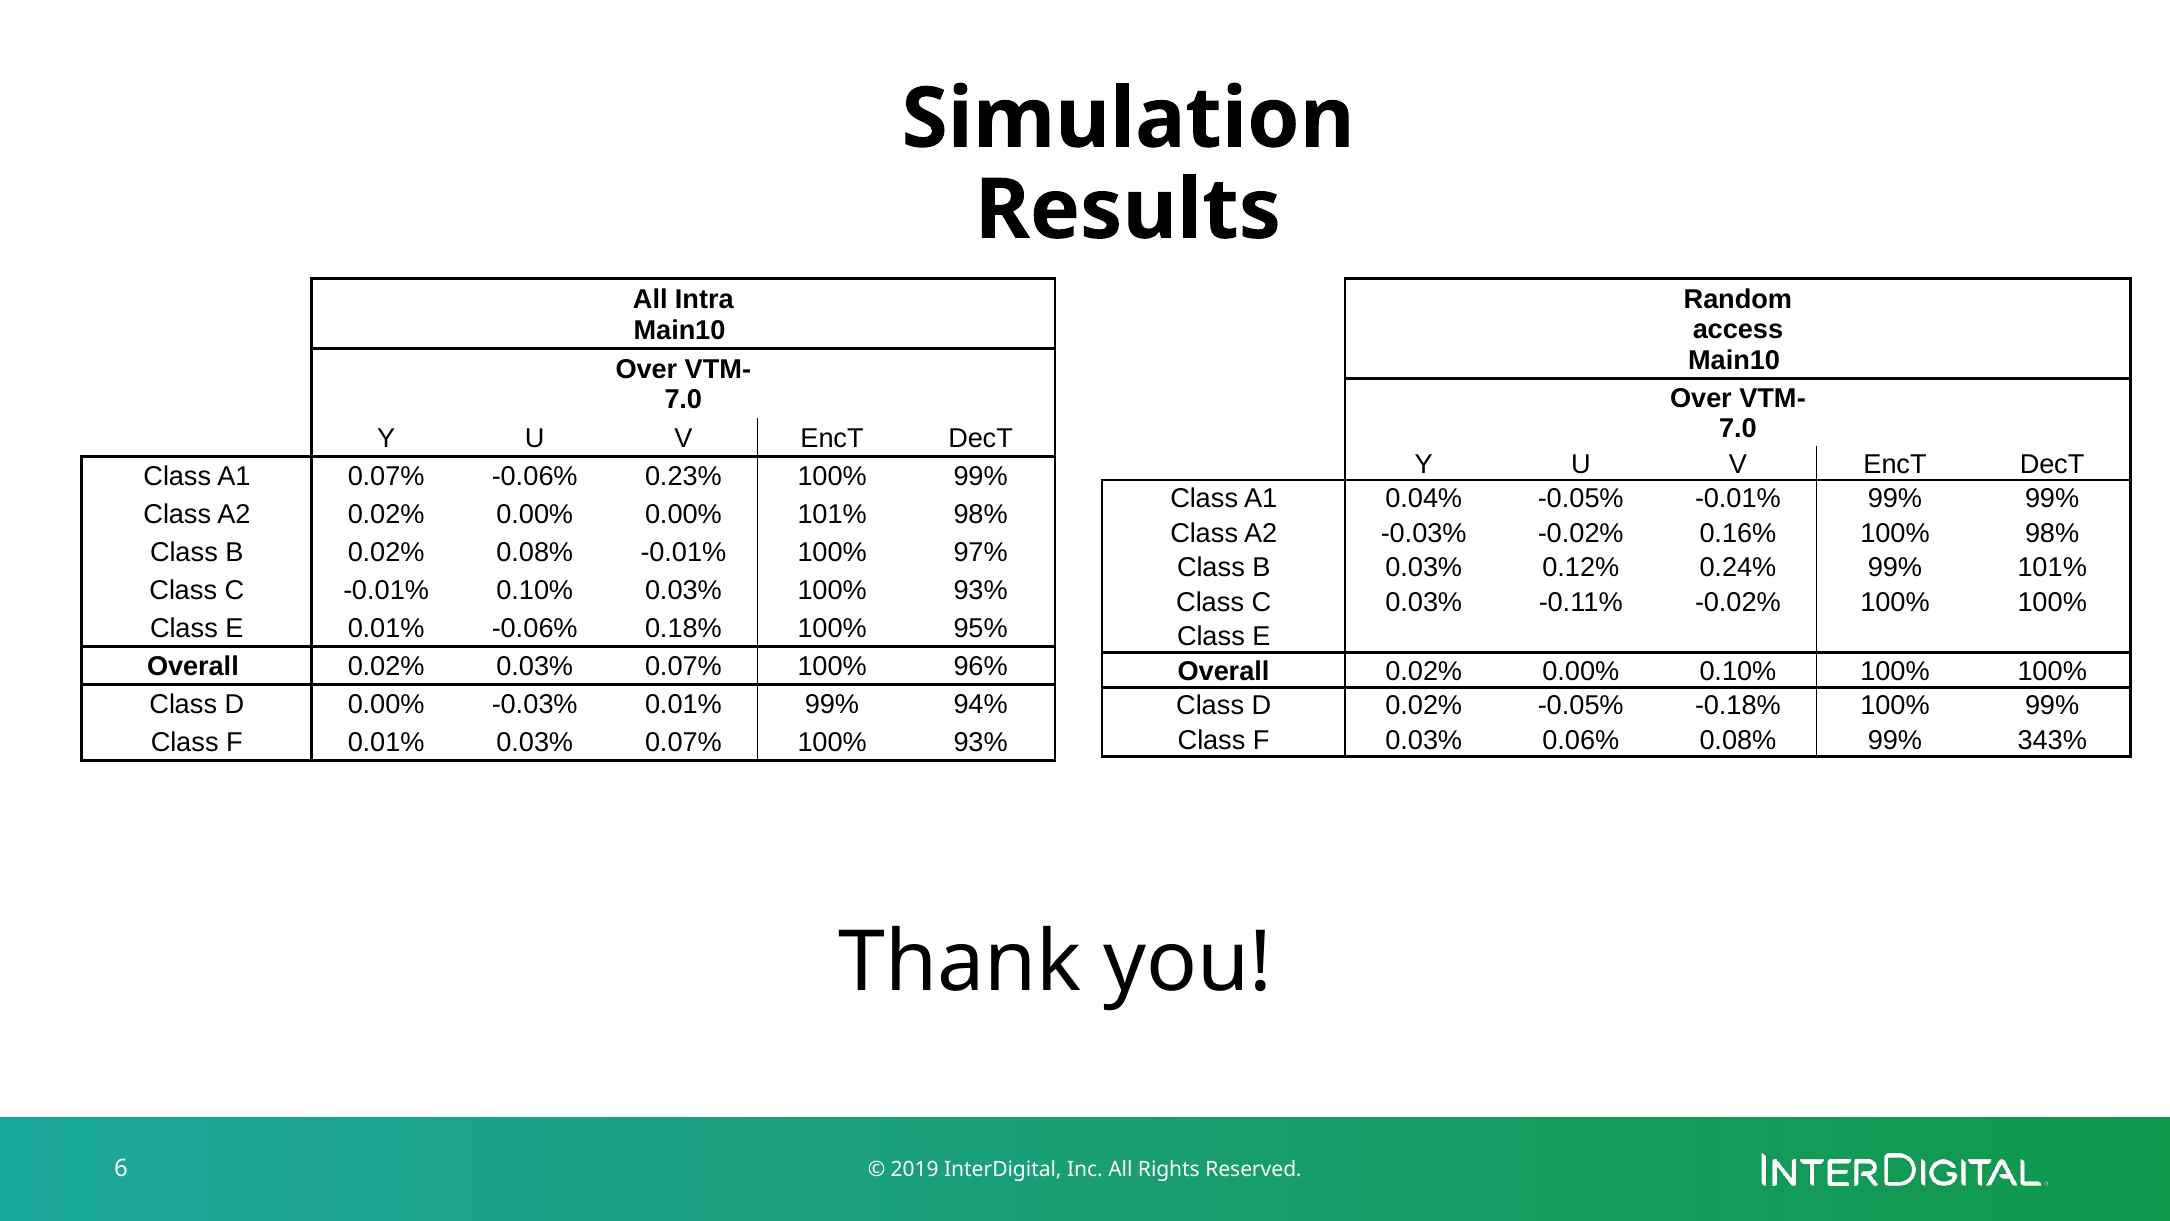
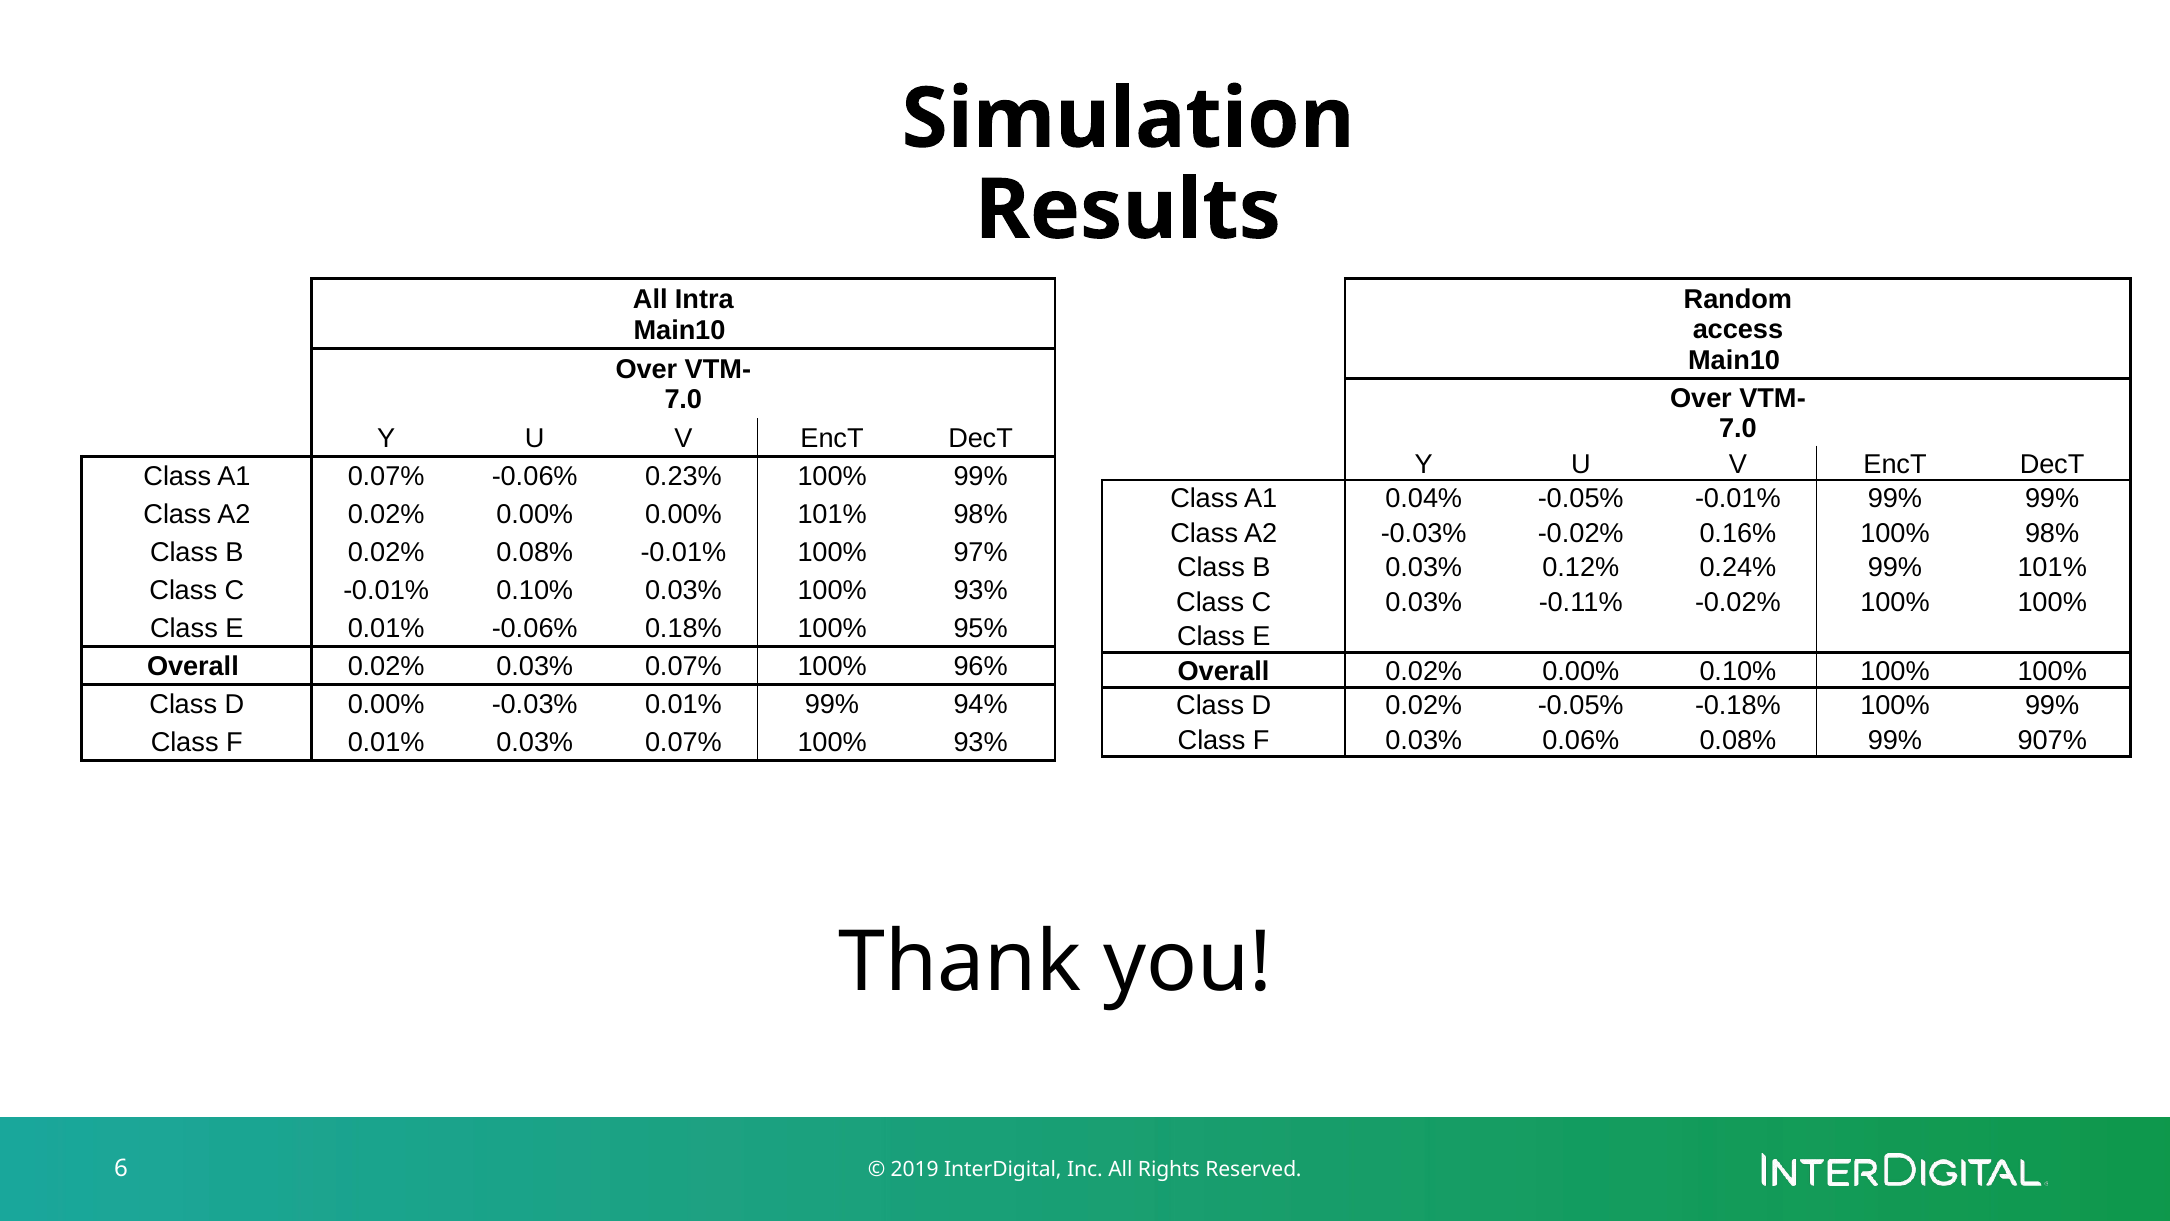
343%: 343% -> 907% (2052, 740)
